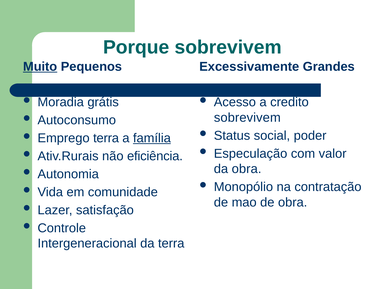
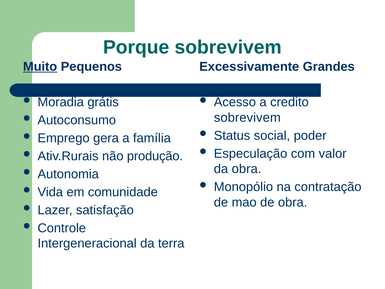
Emprego terra: terra -> gera (106, 138)
família underline: present -> none (152, 138)
eficiência: eficiência -> produção (155, 156)
